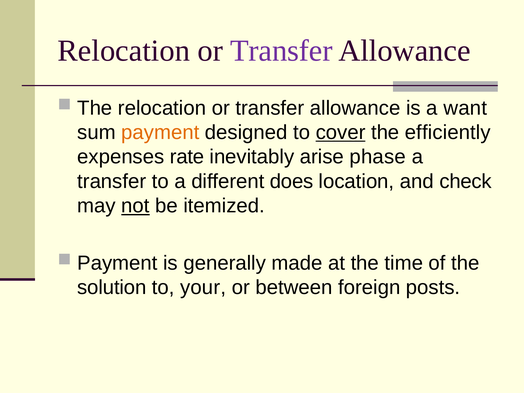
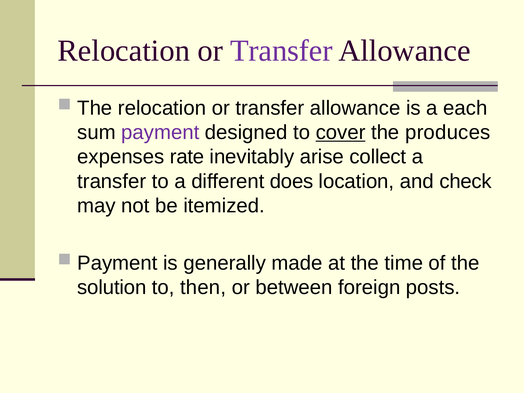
want: want -> each (465, 108)
payment colour: orange -> purple (160, 132)
efficiently: efficiently -> produces (448, 132)
phase: phase -> collect (378, 157)
not underline: present -> none (135, 206)
your: your -> then (203, 287)
